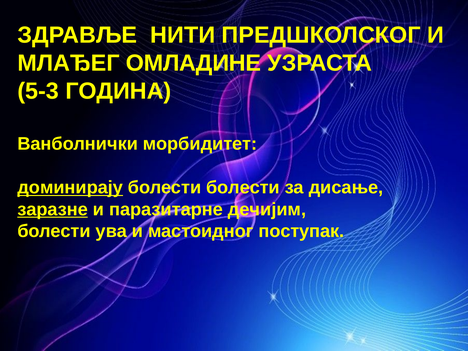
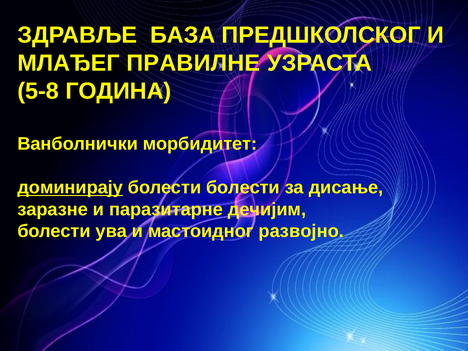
НИТИ: НИТИ -> БАЗА (183, 35)
ОМЛАДИНЕ: ОМЛАДИНЕ -> ПРАВИЛНЕ (193, 63)
5-3: 5-3 -> 5-8 (38, 91)
заразне underline: present -> none (53, 209)
поступак: поступак -> развојно (301, 231)
